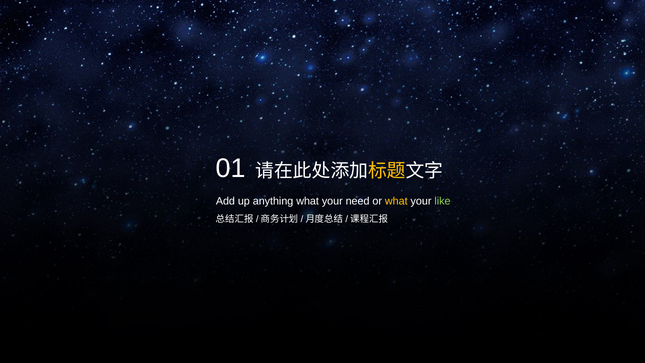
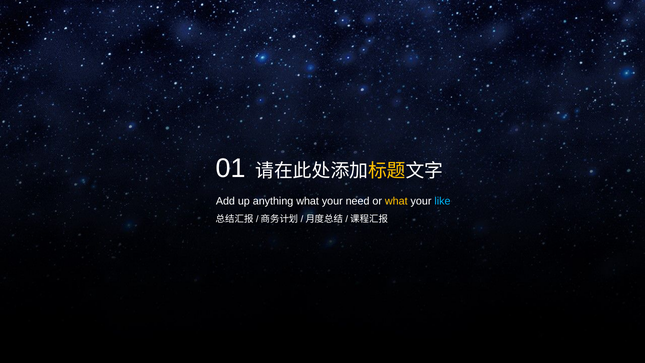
like colour: light green -> light blue (442, 201)
